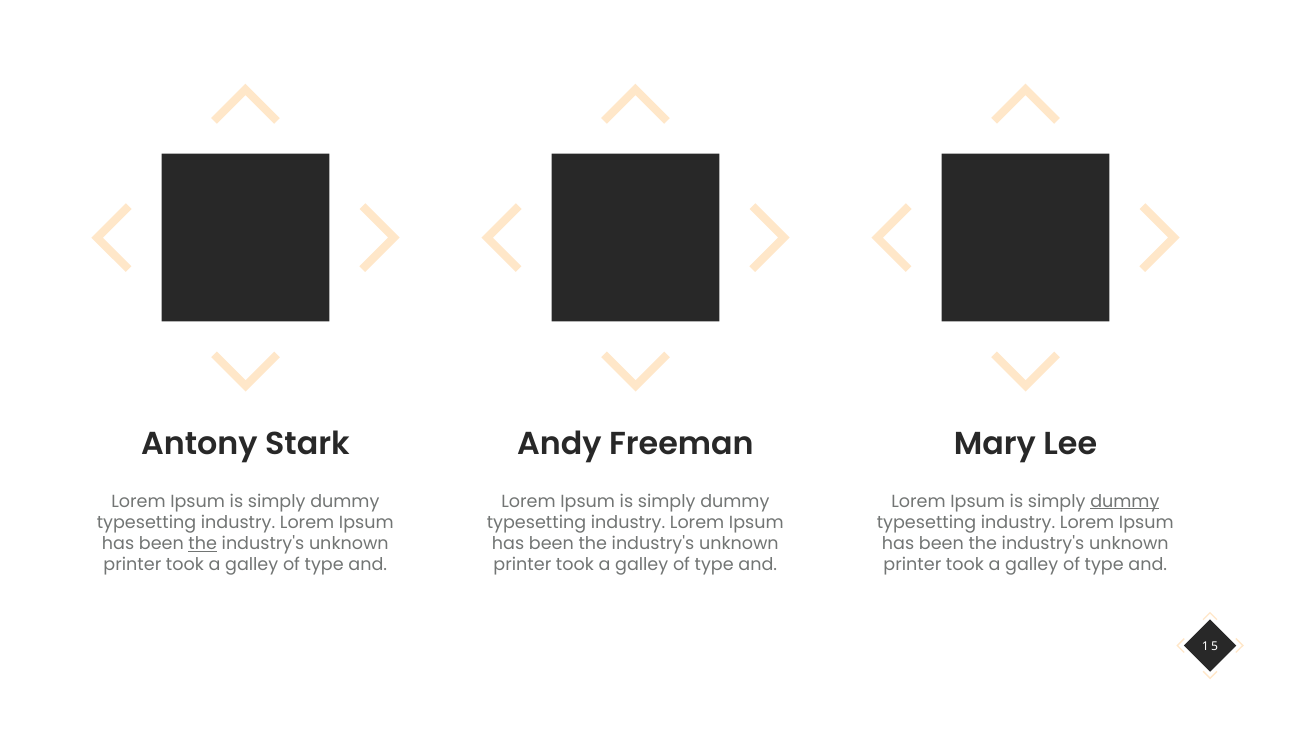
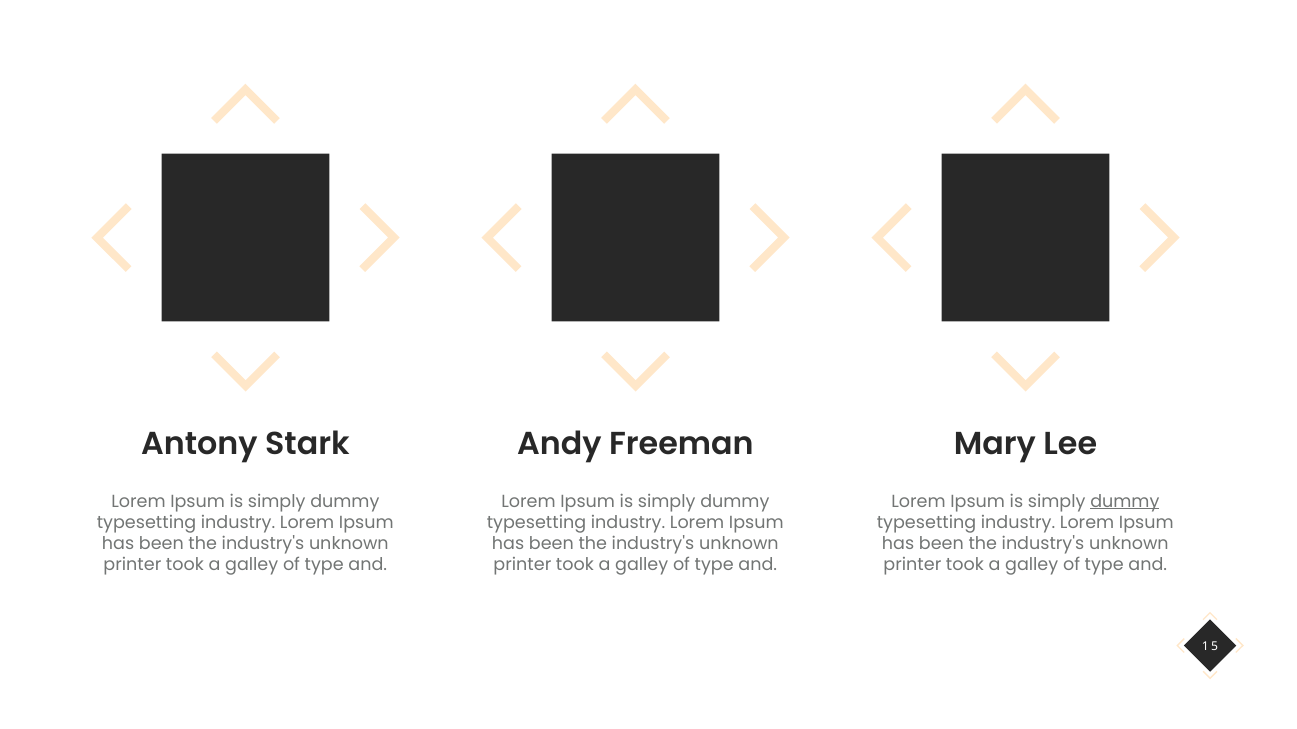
the underline: present -> none (203, 544)
